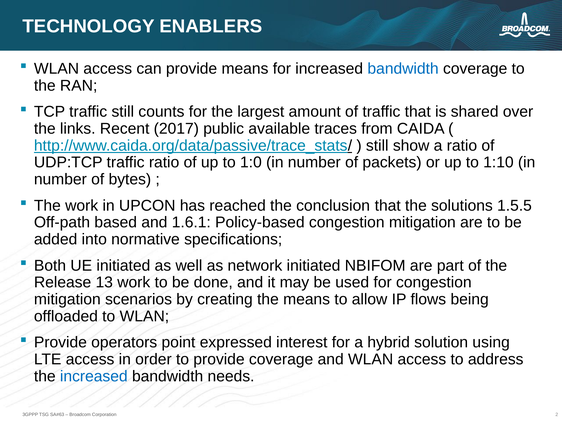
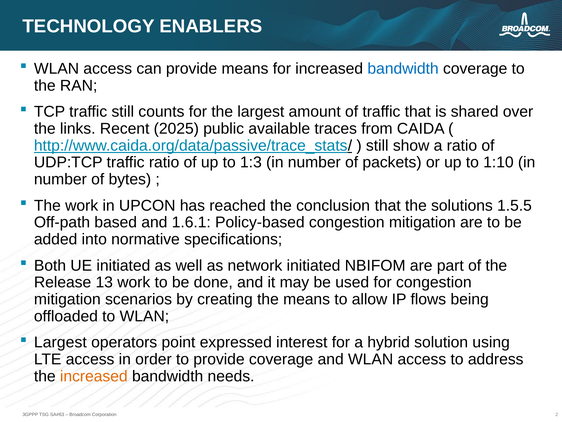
2017: 2017 -> 2025 (176, 129)
1:0: 1:0 -> 1:3 (251, 162)
Provide: Provide -> Largest (60, 342)
increased colour: blue -> orange (94, 376)
